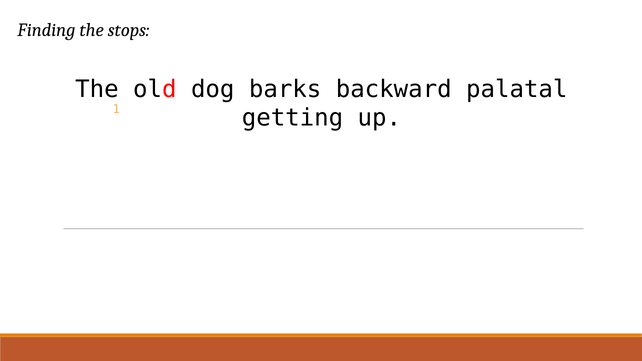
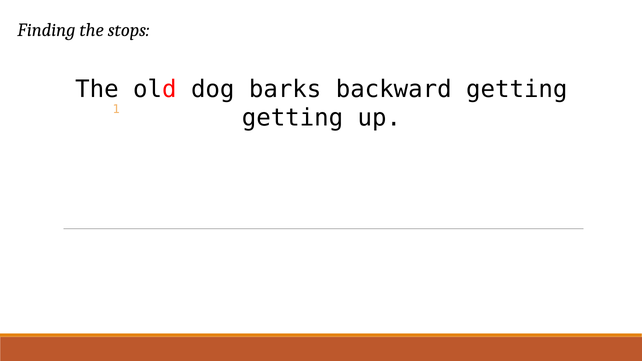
backward palatal: palatal -> getting (517, 89)
